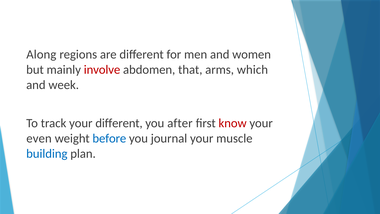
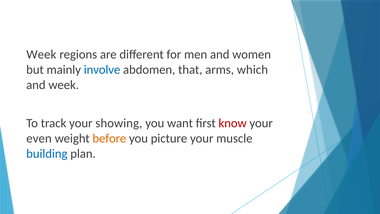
Along: Along -> Week (41, 54)
involve colour: red -> blue (102, 70)
your different: different -> showing (119, 123)
after: after -> want (180, 123)
before colour: blue -> orange (109, 138)
journal: journal -> picture (169, 138)
